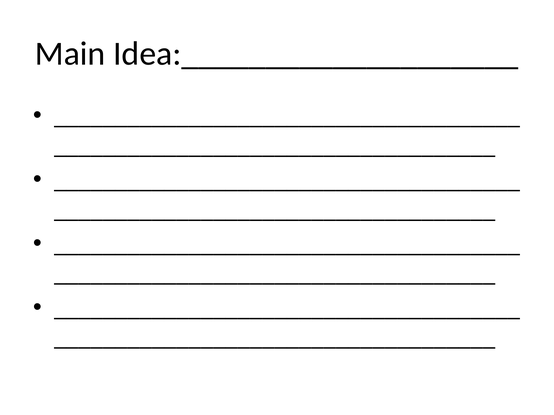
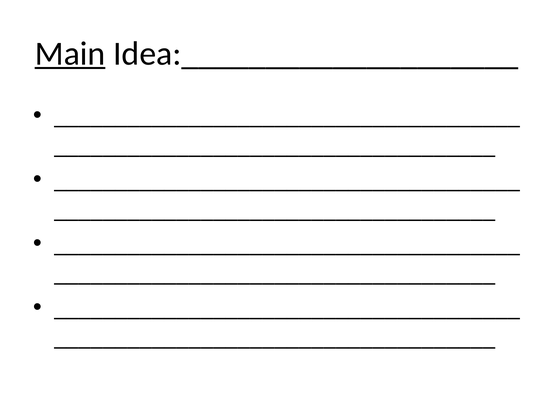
Main underline: none -> present (70, 54)
